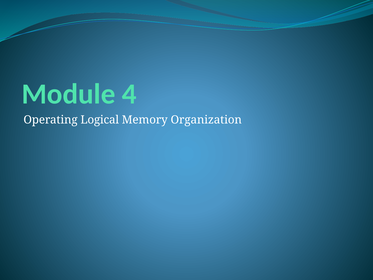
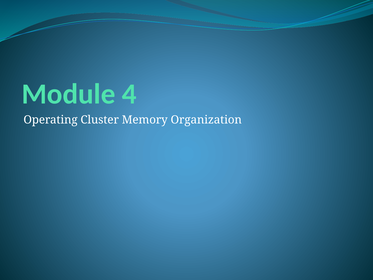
Logical: Logical -> Cluster (100, 120)
